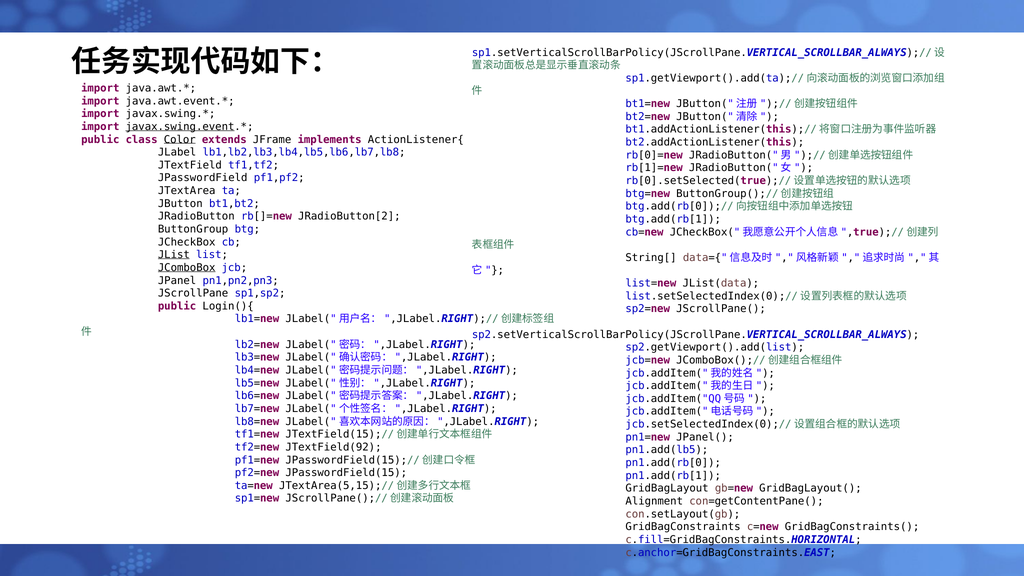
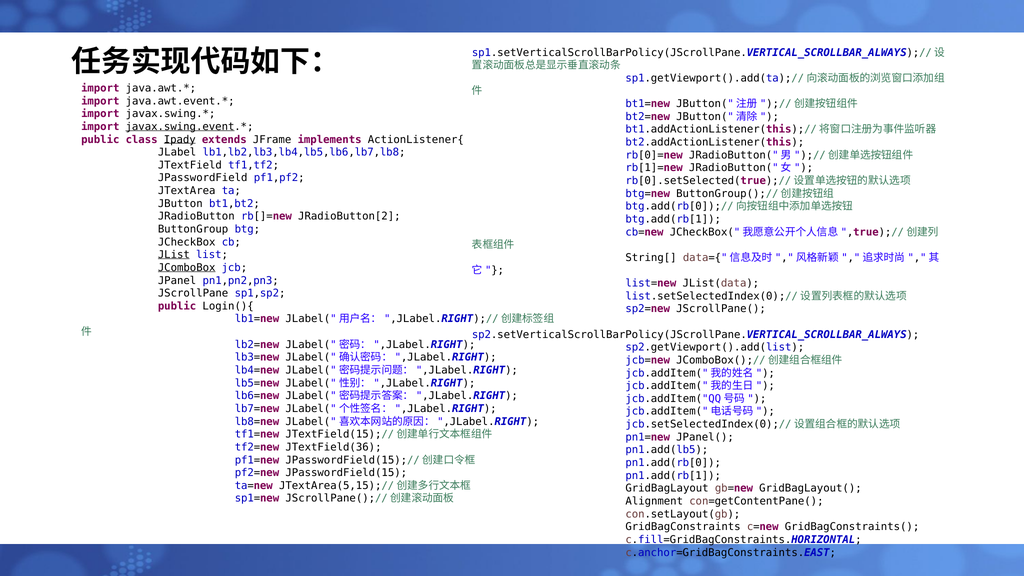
Color: Color -> Ipady (180, 139)
JTextField(92: JTextField(92 -> JTextField(36 (333, 447)
